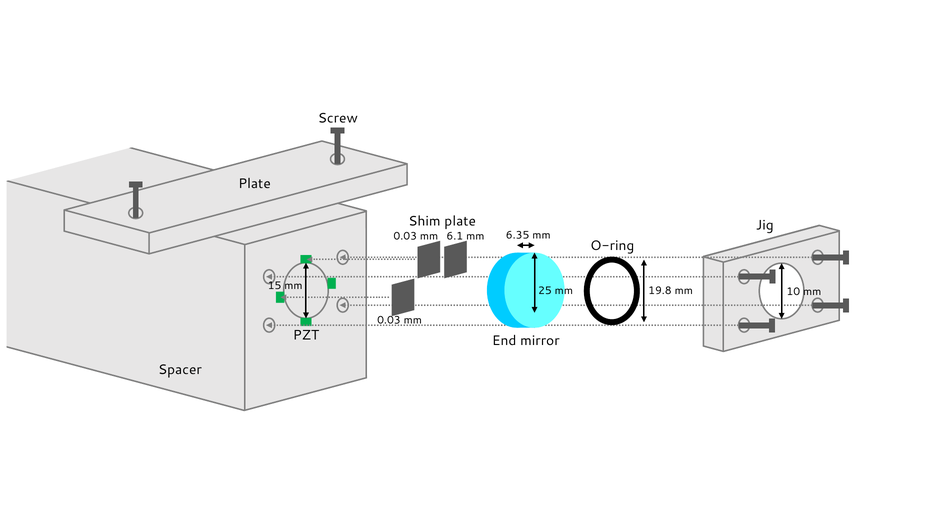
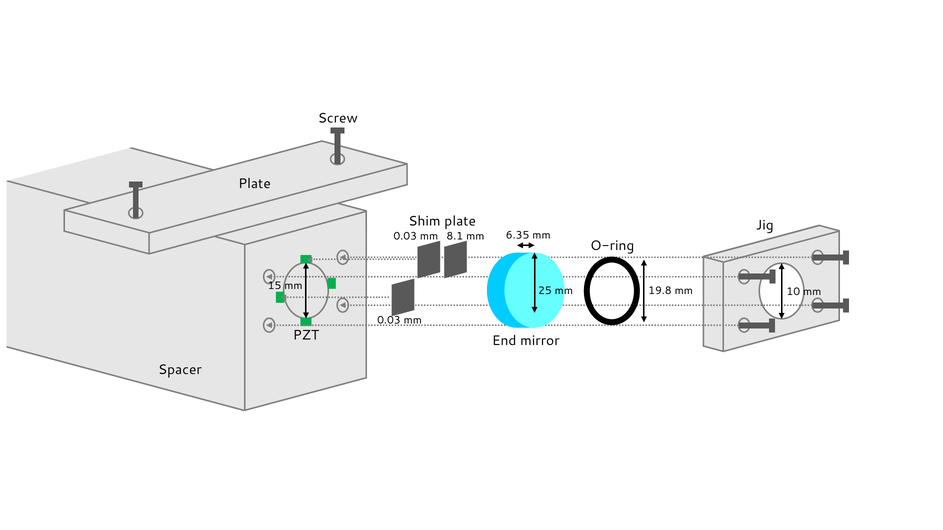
6.1: 6.1 -> 8.1 (455, 236)
